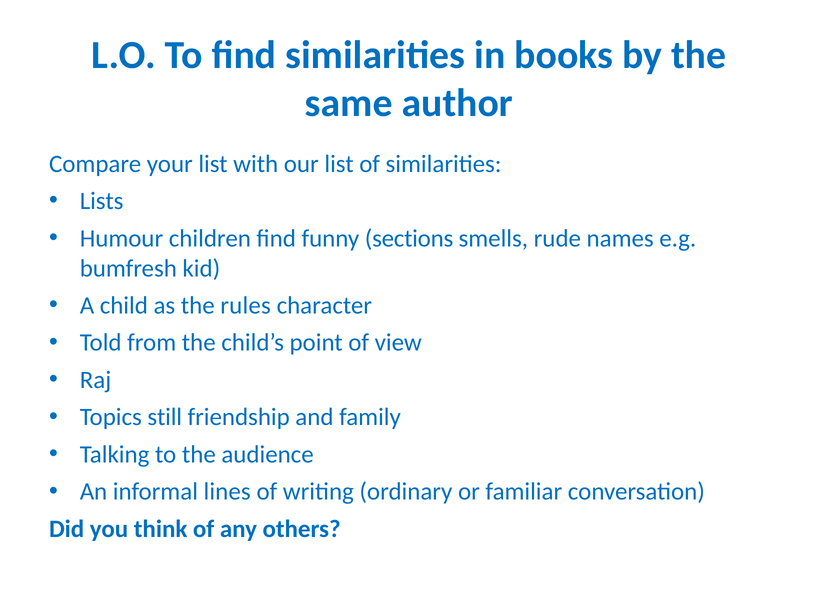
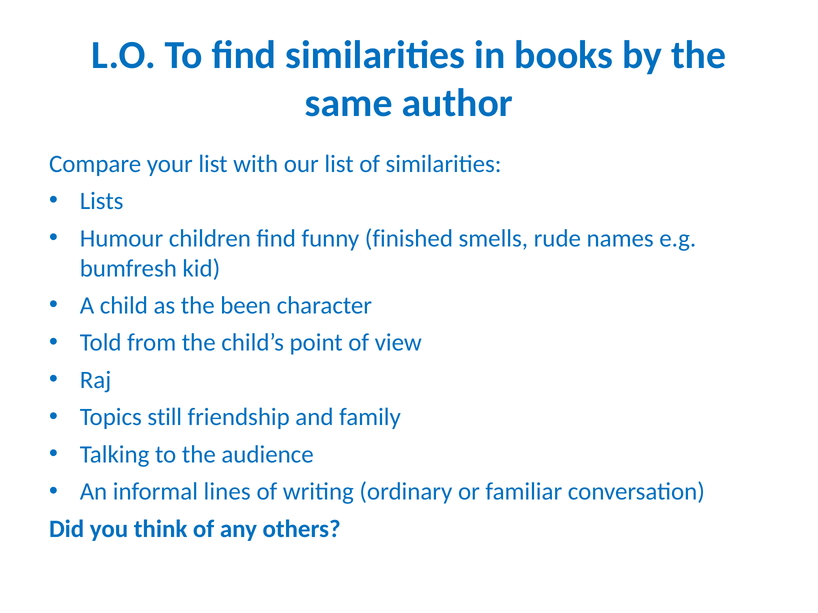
sections: sections -> finished (409, 239)
rules: rules -> been (246, 306)
